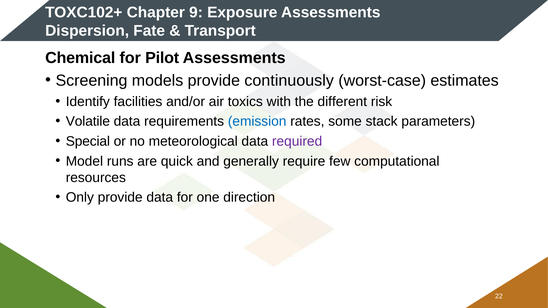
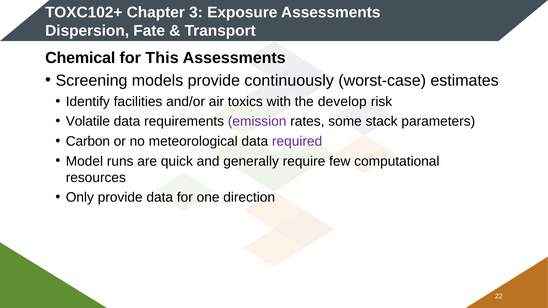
9: 9 -> 3 (196, 12)
Pilot: Pilot -> This (162, 58)
different: different -> develop (342, 102)
emission colour: blue -> purple (257, 122)
Special: Special -> Carbon (88, 141)
